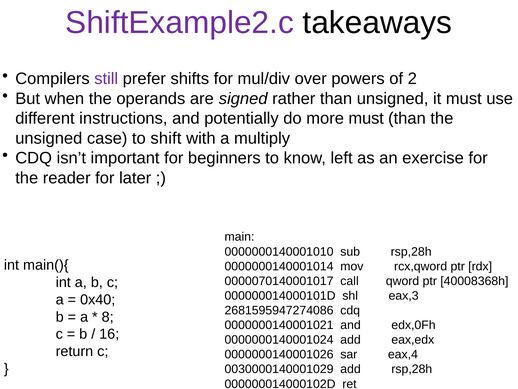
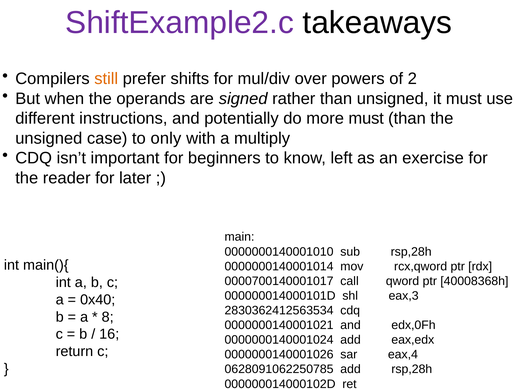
still colour: purple -> orange (106, 79)
shift: shift -> only (166, 138)
0000070140001017: 0000070140001017 -> 0000700140001017 (279, 281)
2681595947274086: 2681595947274086 -> 2830362412563534 (279, 310)
0030000140001029: 0030000140001029 -> 0628091062250785 (279, 369)
